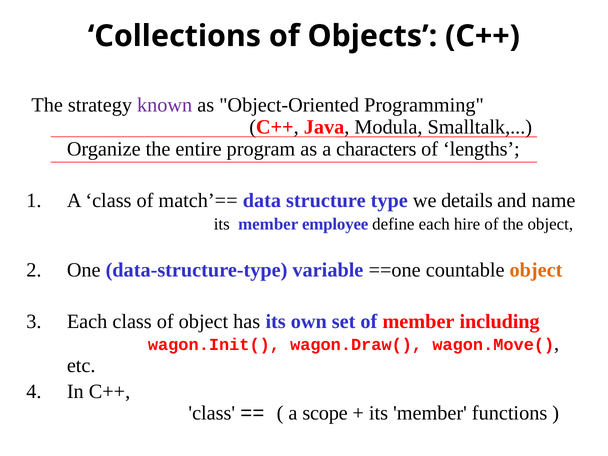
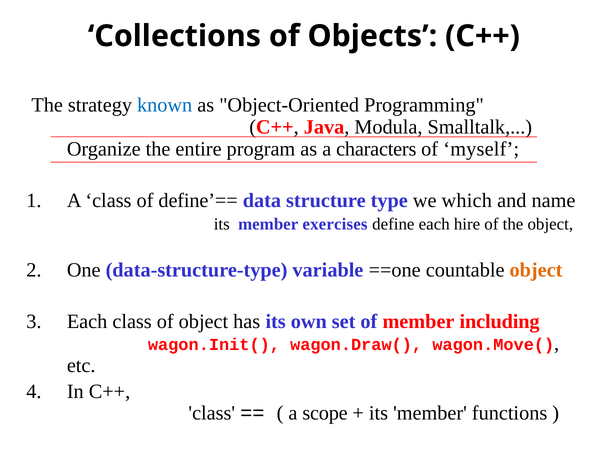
known colour: purple -> blue (165, 105)
lengths: lengths -> myself (481, 149)
match’==: match’== -> define’== (198, 201)
details: details -> which (467, 201)
employee: employee -> exercises (335, 224)
